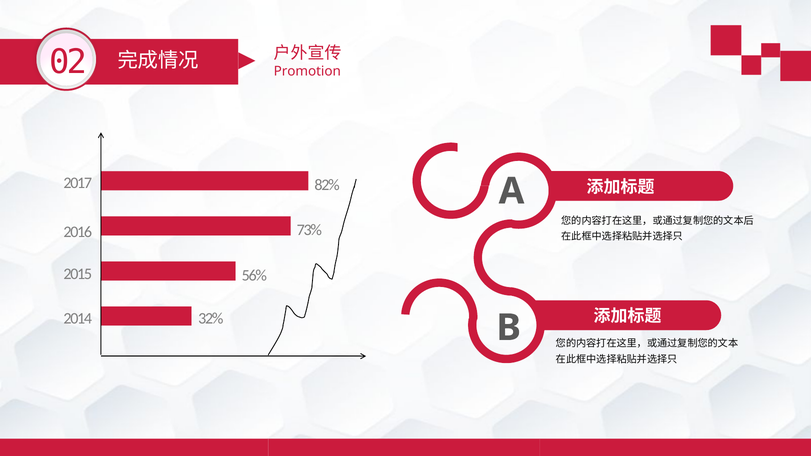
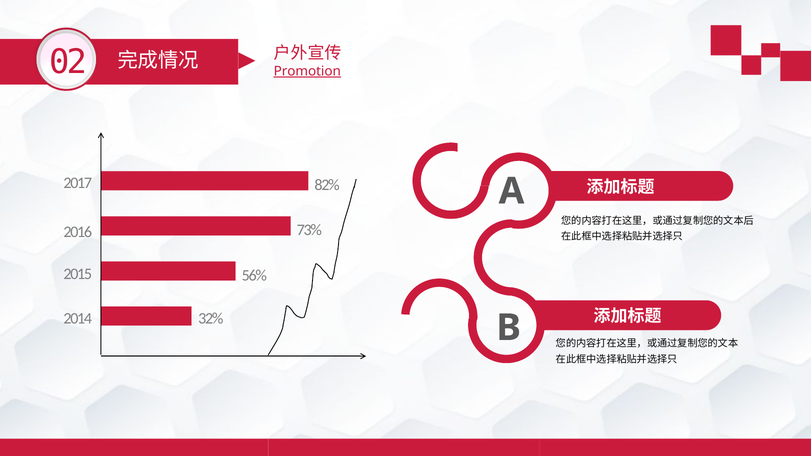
Promotion underline: none -> present (307, 71)
